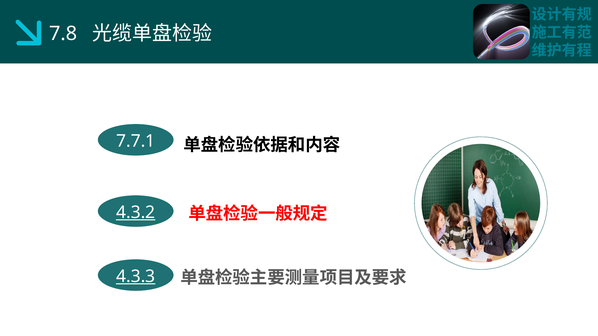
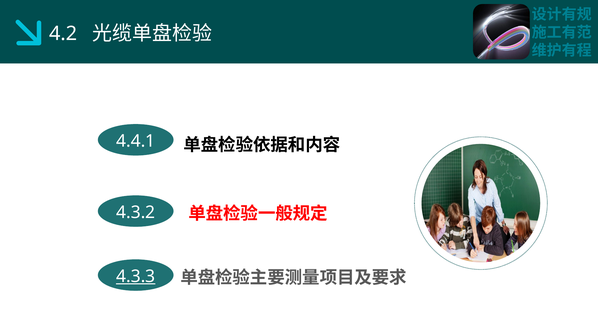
7.8: 7.8 -> 4.2 (63, 34)
7.7.1: 7.7.1 -> 4.4.1 (136, 141)
4.3.2 underline: present -> none (136, 213)
